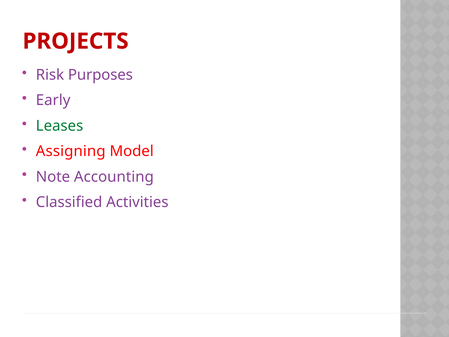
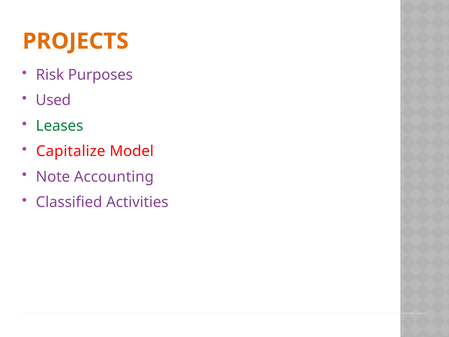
PROJECTS colour: red -> orange (76, 41)
Early: Early -> Used (53, 100)
Assigning: Assigning -> Capitalize (71, 151)
